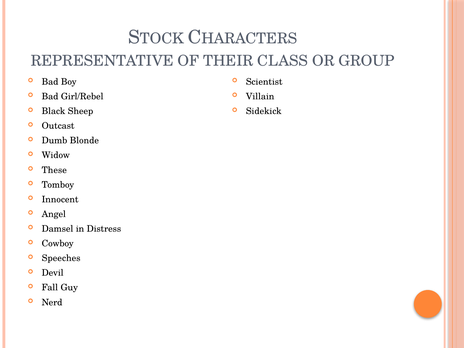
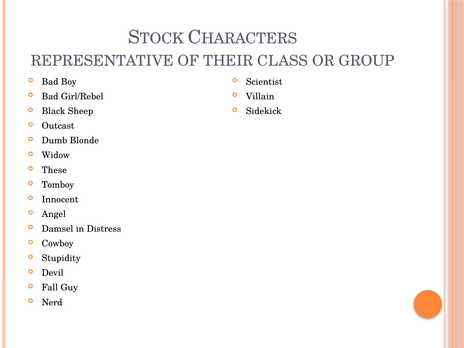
Speeches: Speeches -> Stupidity (61, 258)
